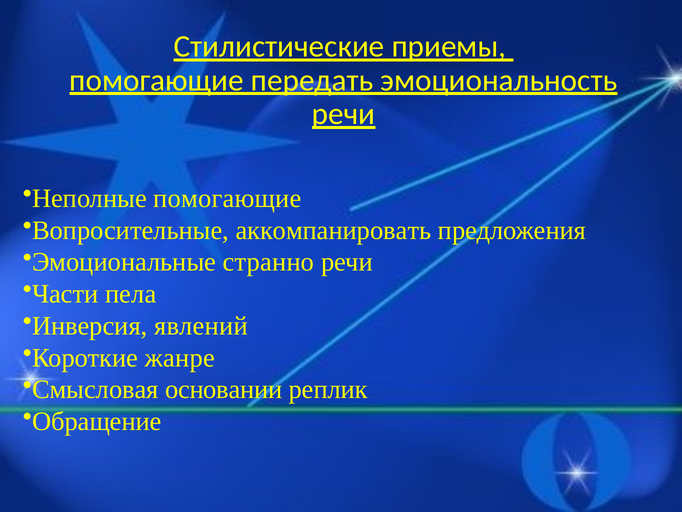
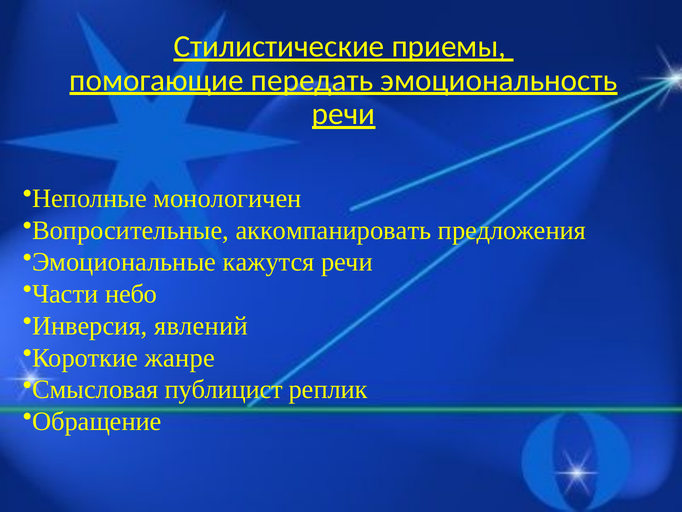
Неполные помогающие: помогающие -> монологичен (227, 198)
странно: странно -> кажутся (269, 262)
пела: пела -> небо (131, 294)
основании: основании -> публицист (224, 389)
